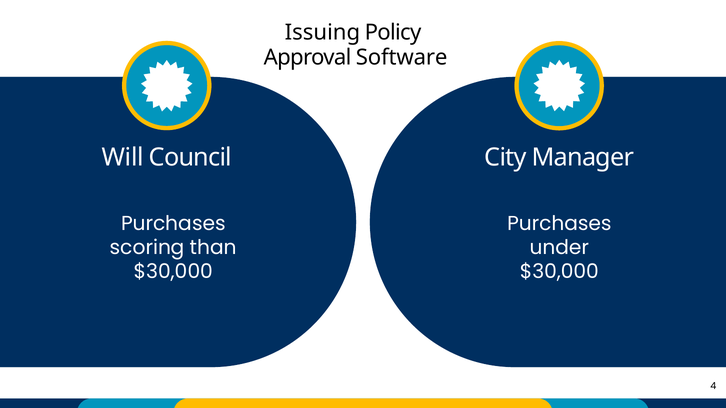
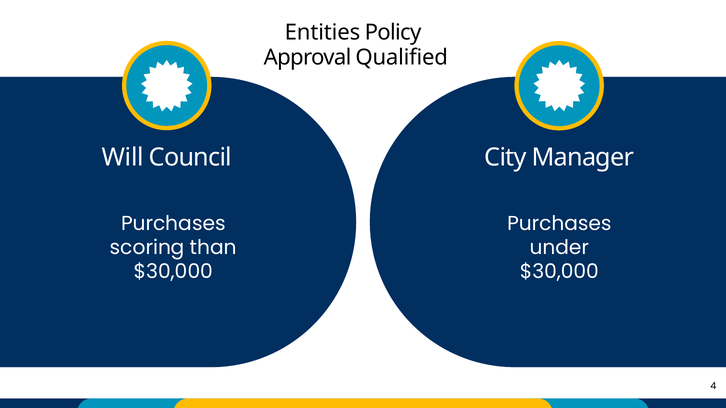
Issuing: Issuing -> Entities (322, 32)
Software: Software -> Qualified (402, 57)
